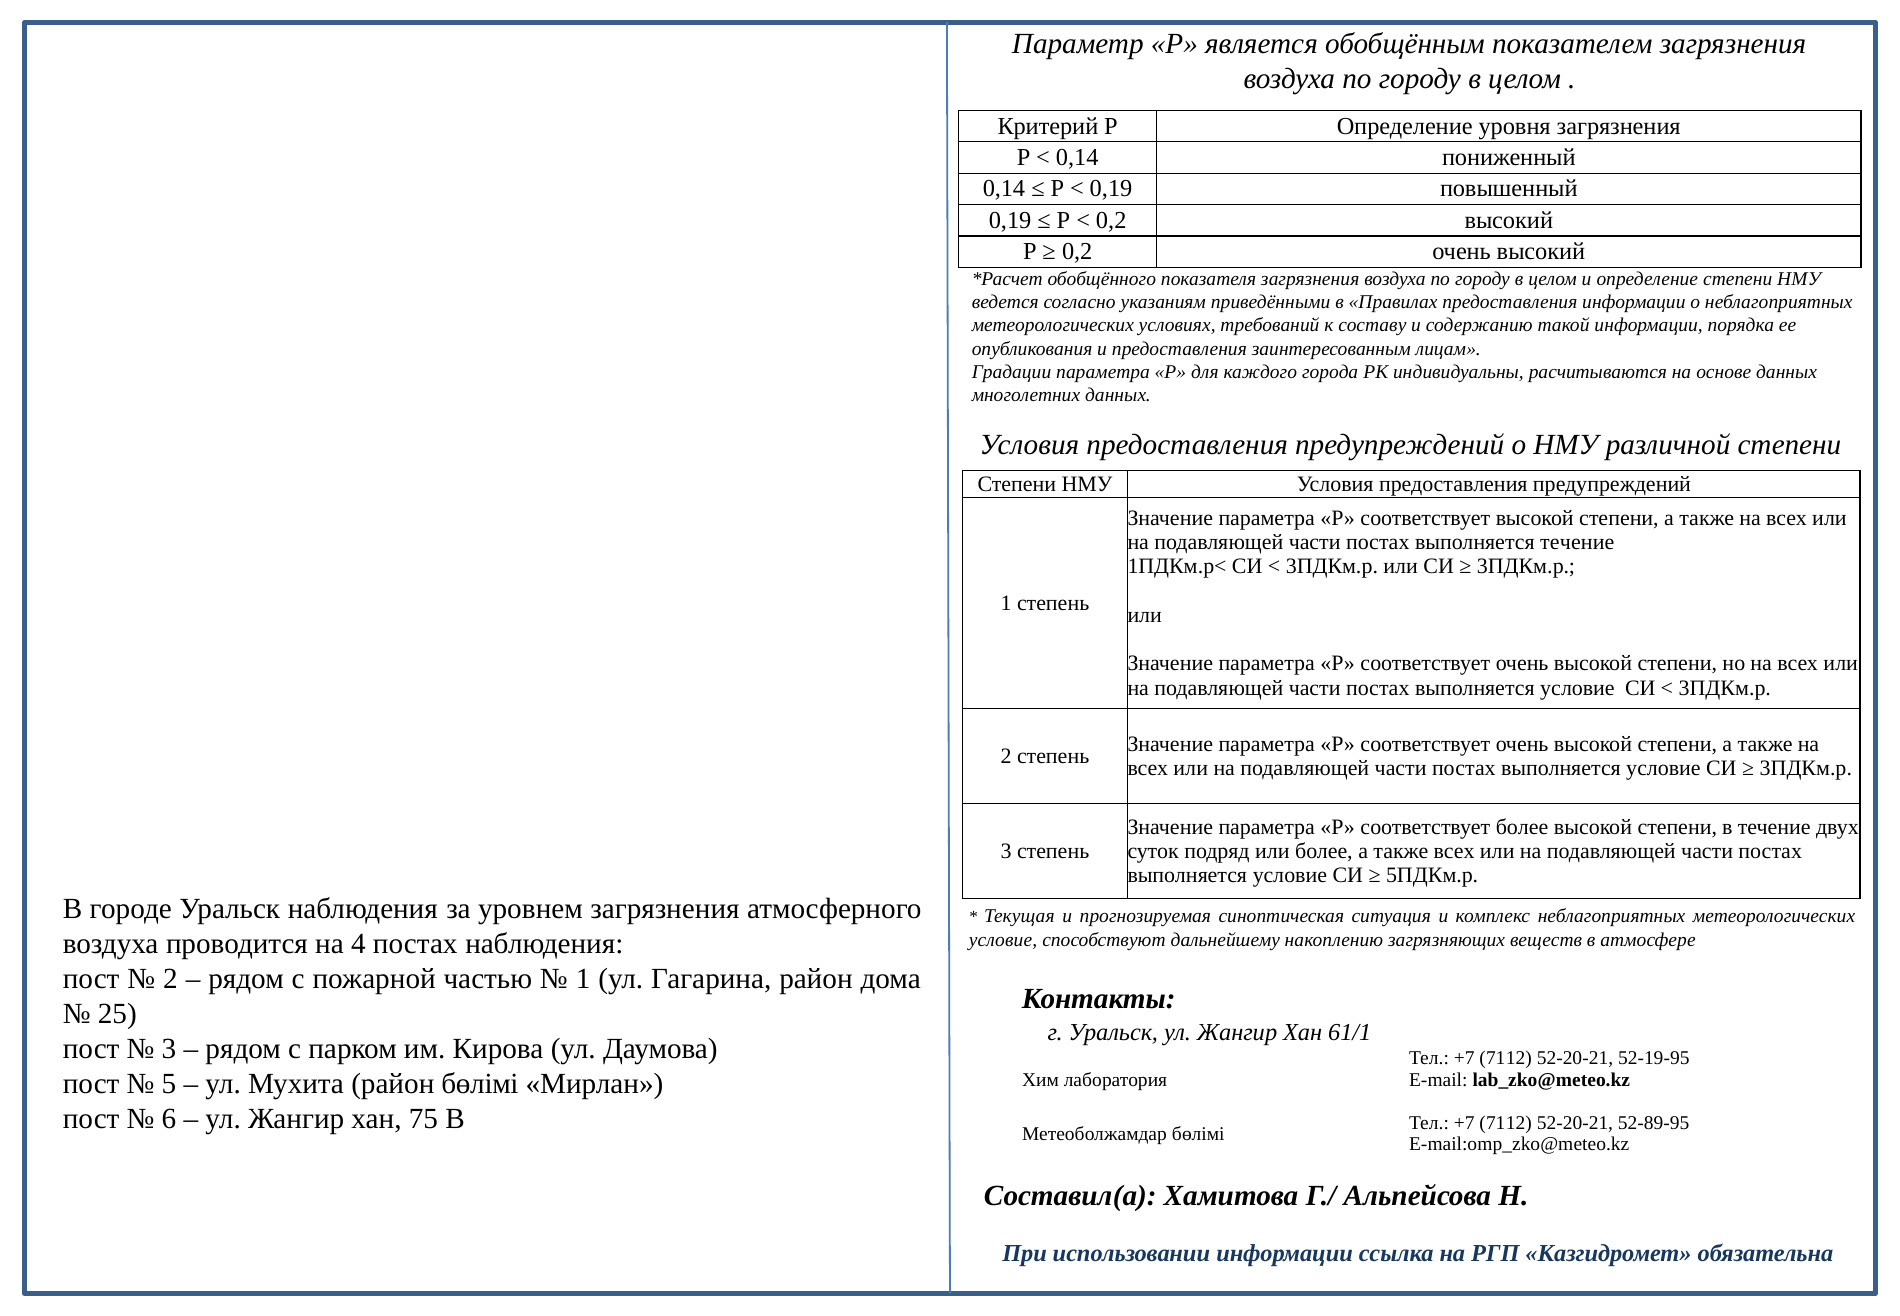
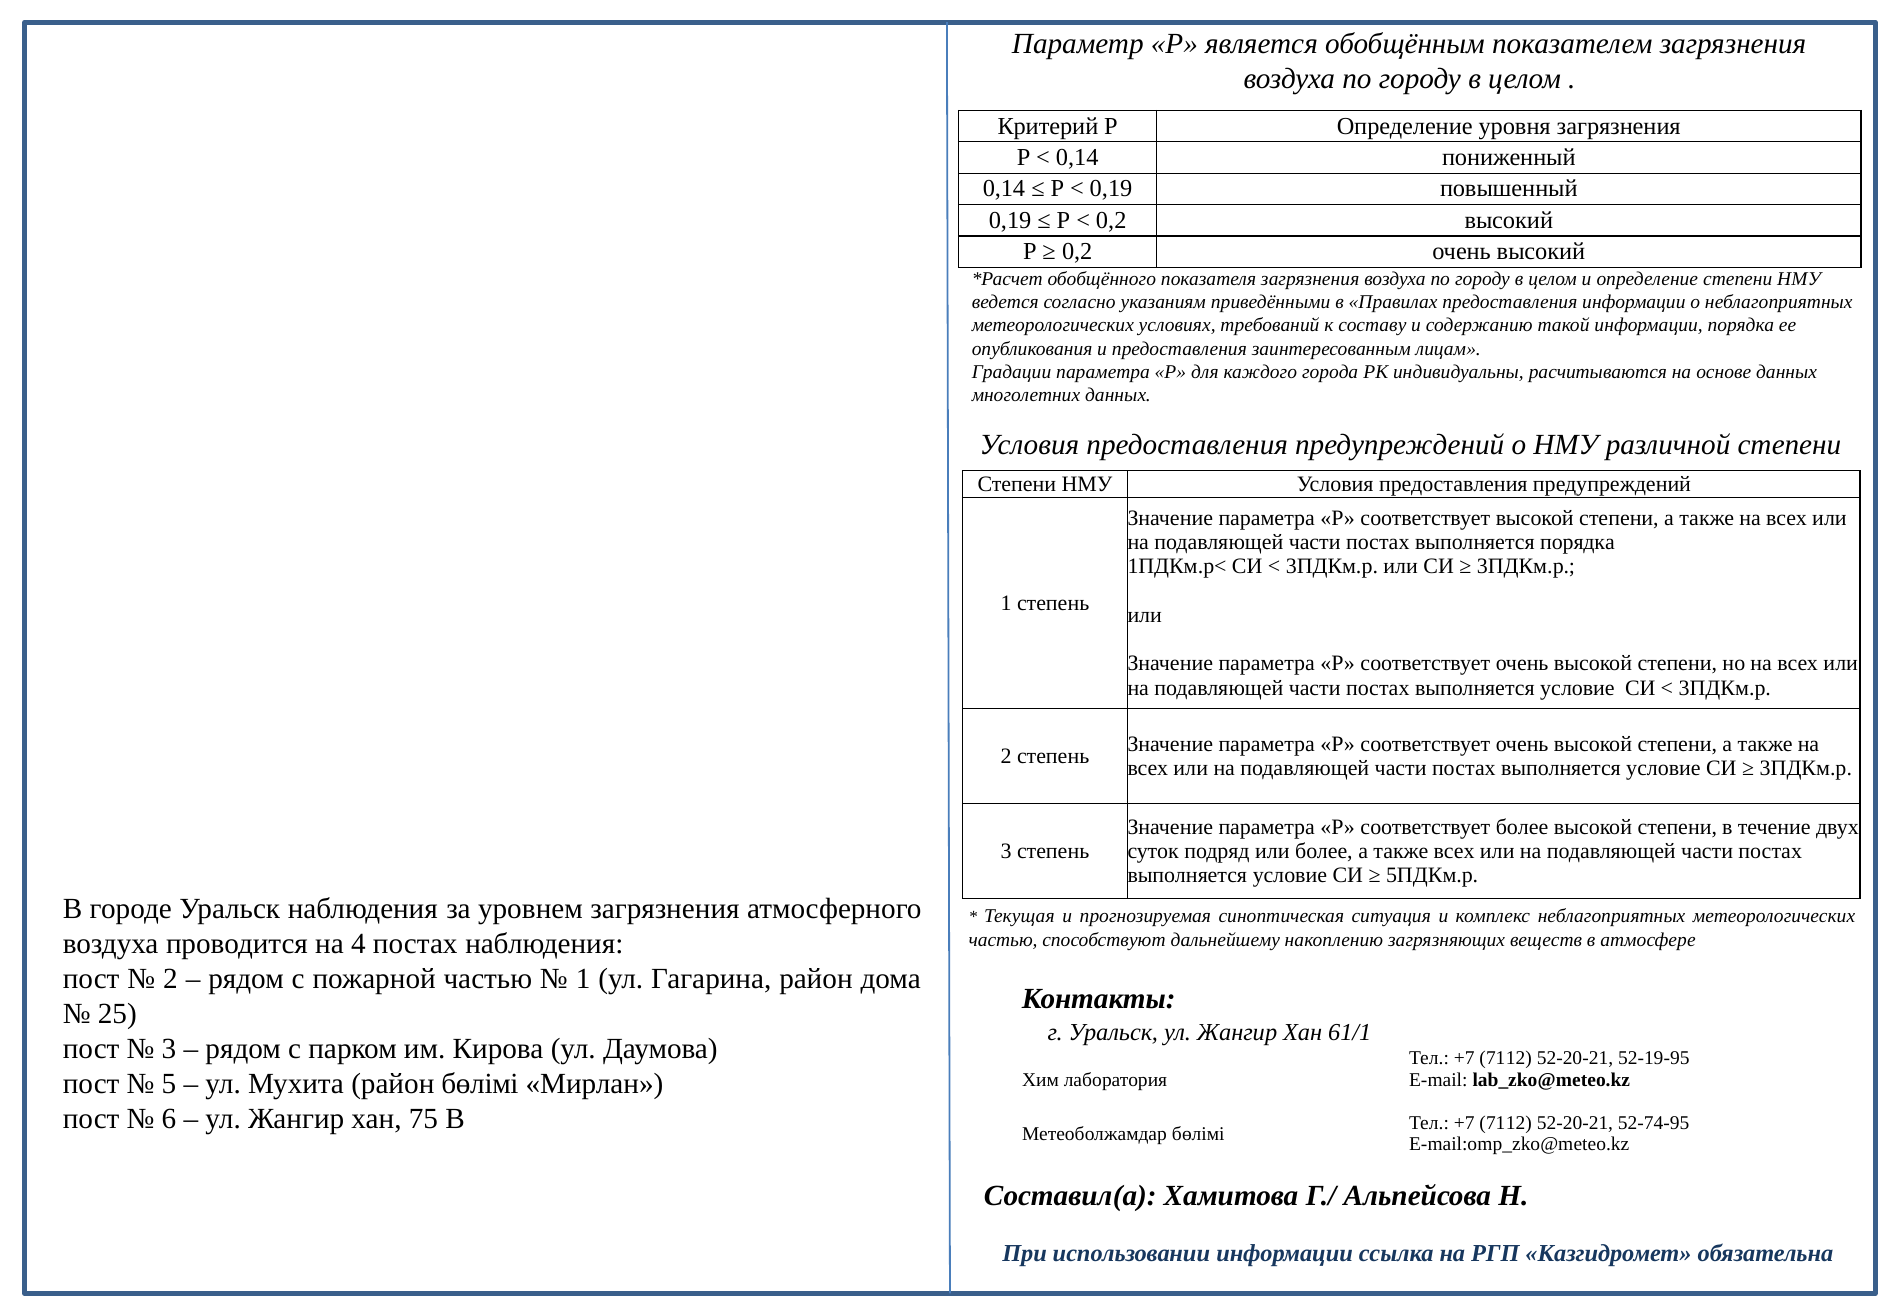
выполняется течение: течение -> порядка (1577, 542)
условие: условие -> частью (1003, 939)
52-89-95: 52-89-95 -> 52-74-95 (1654, 1122)
